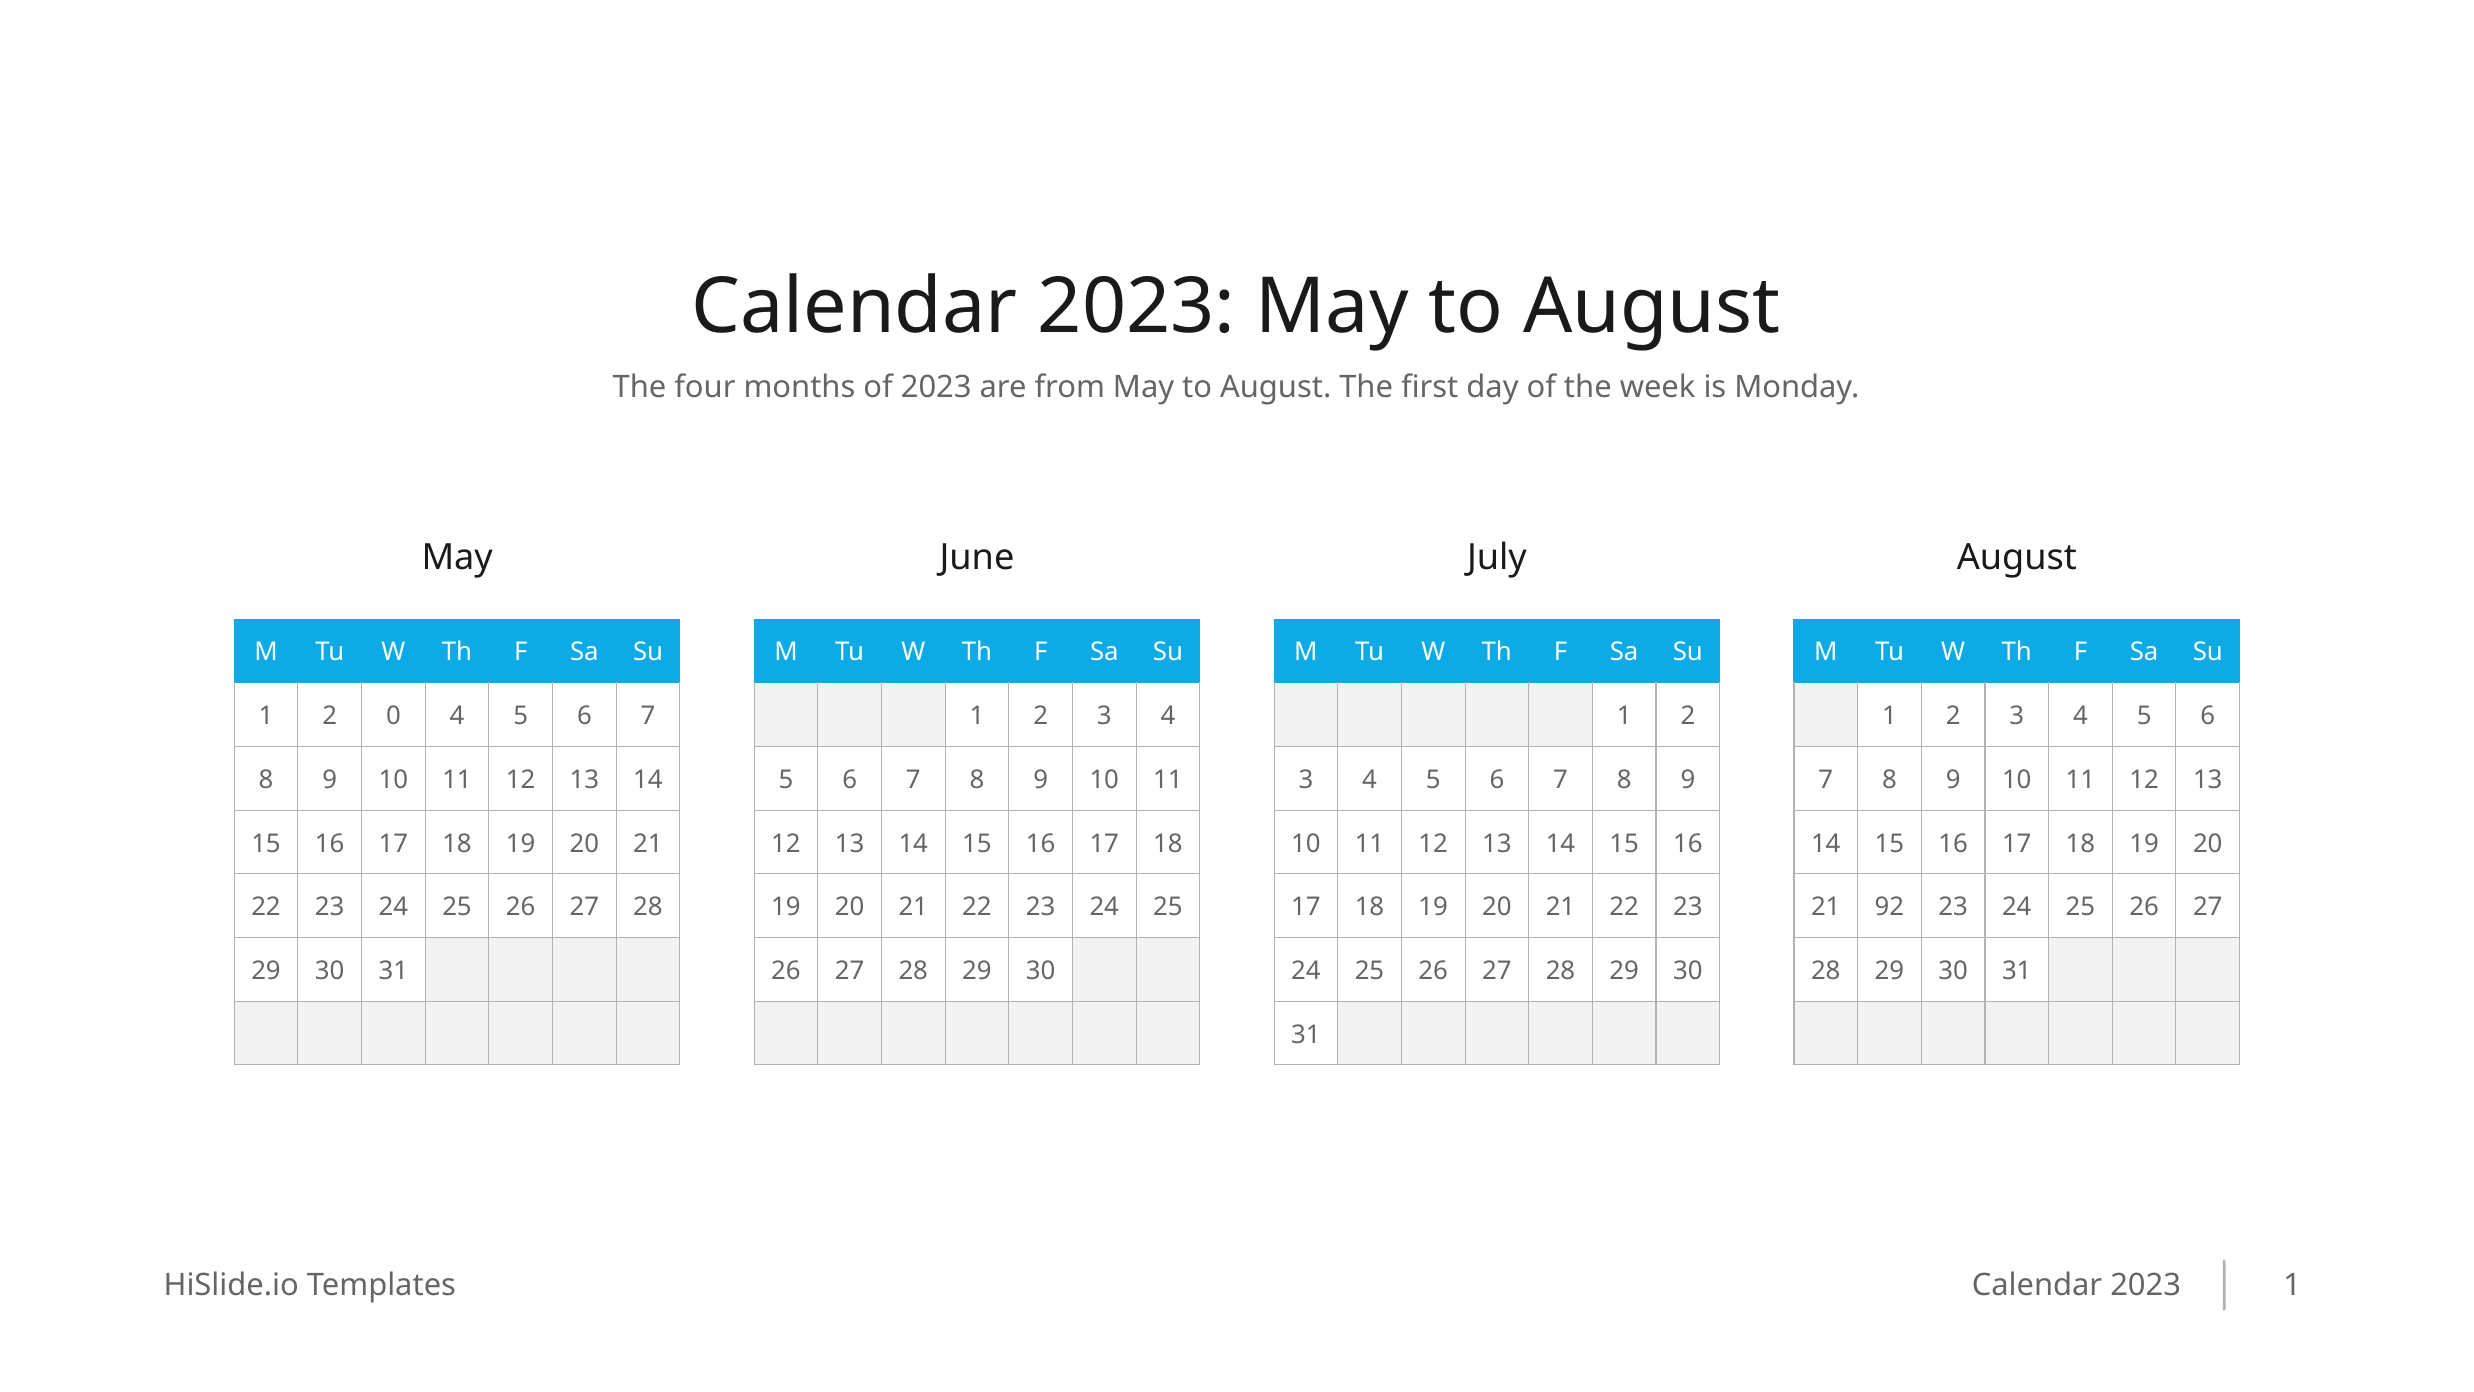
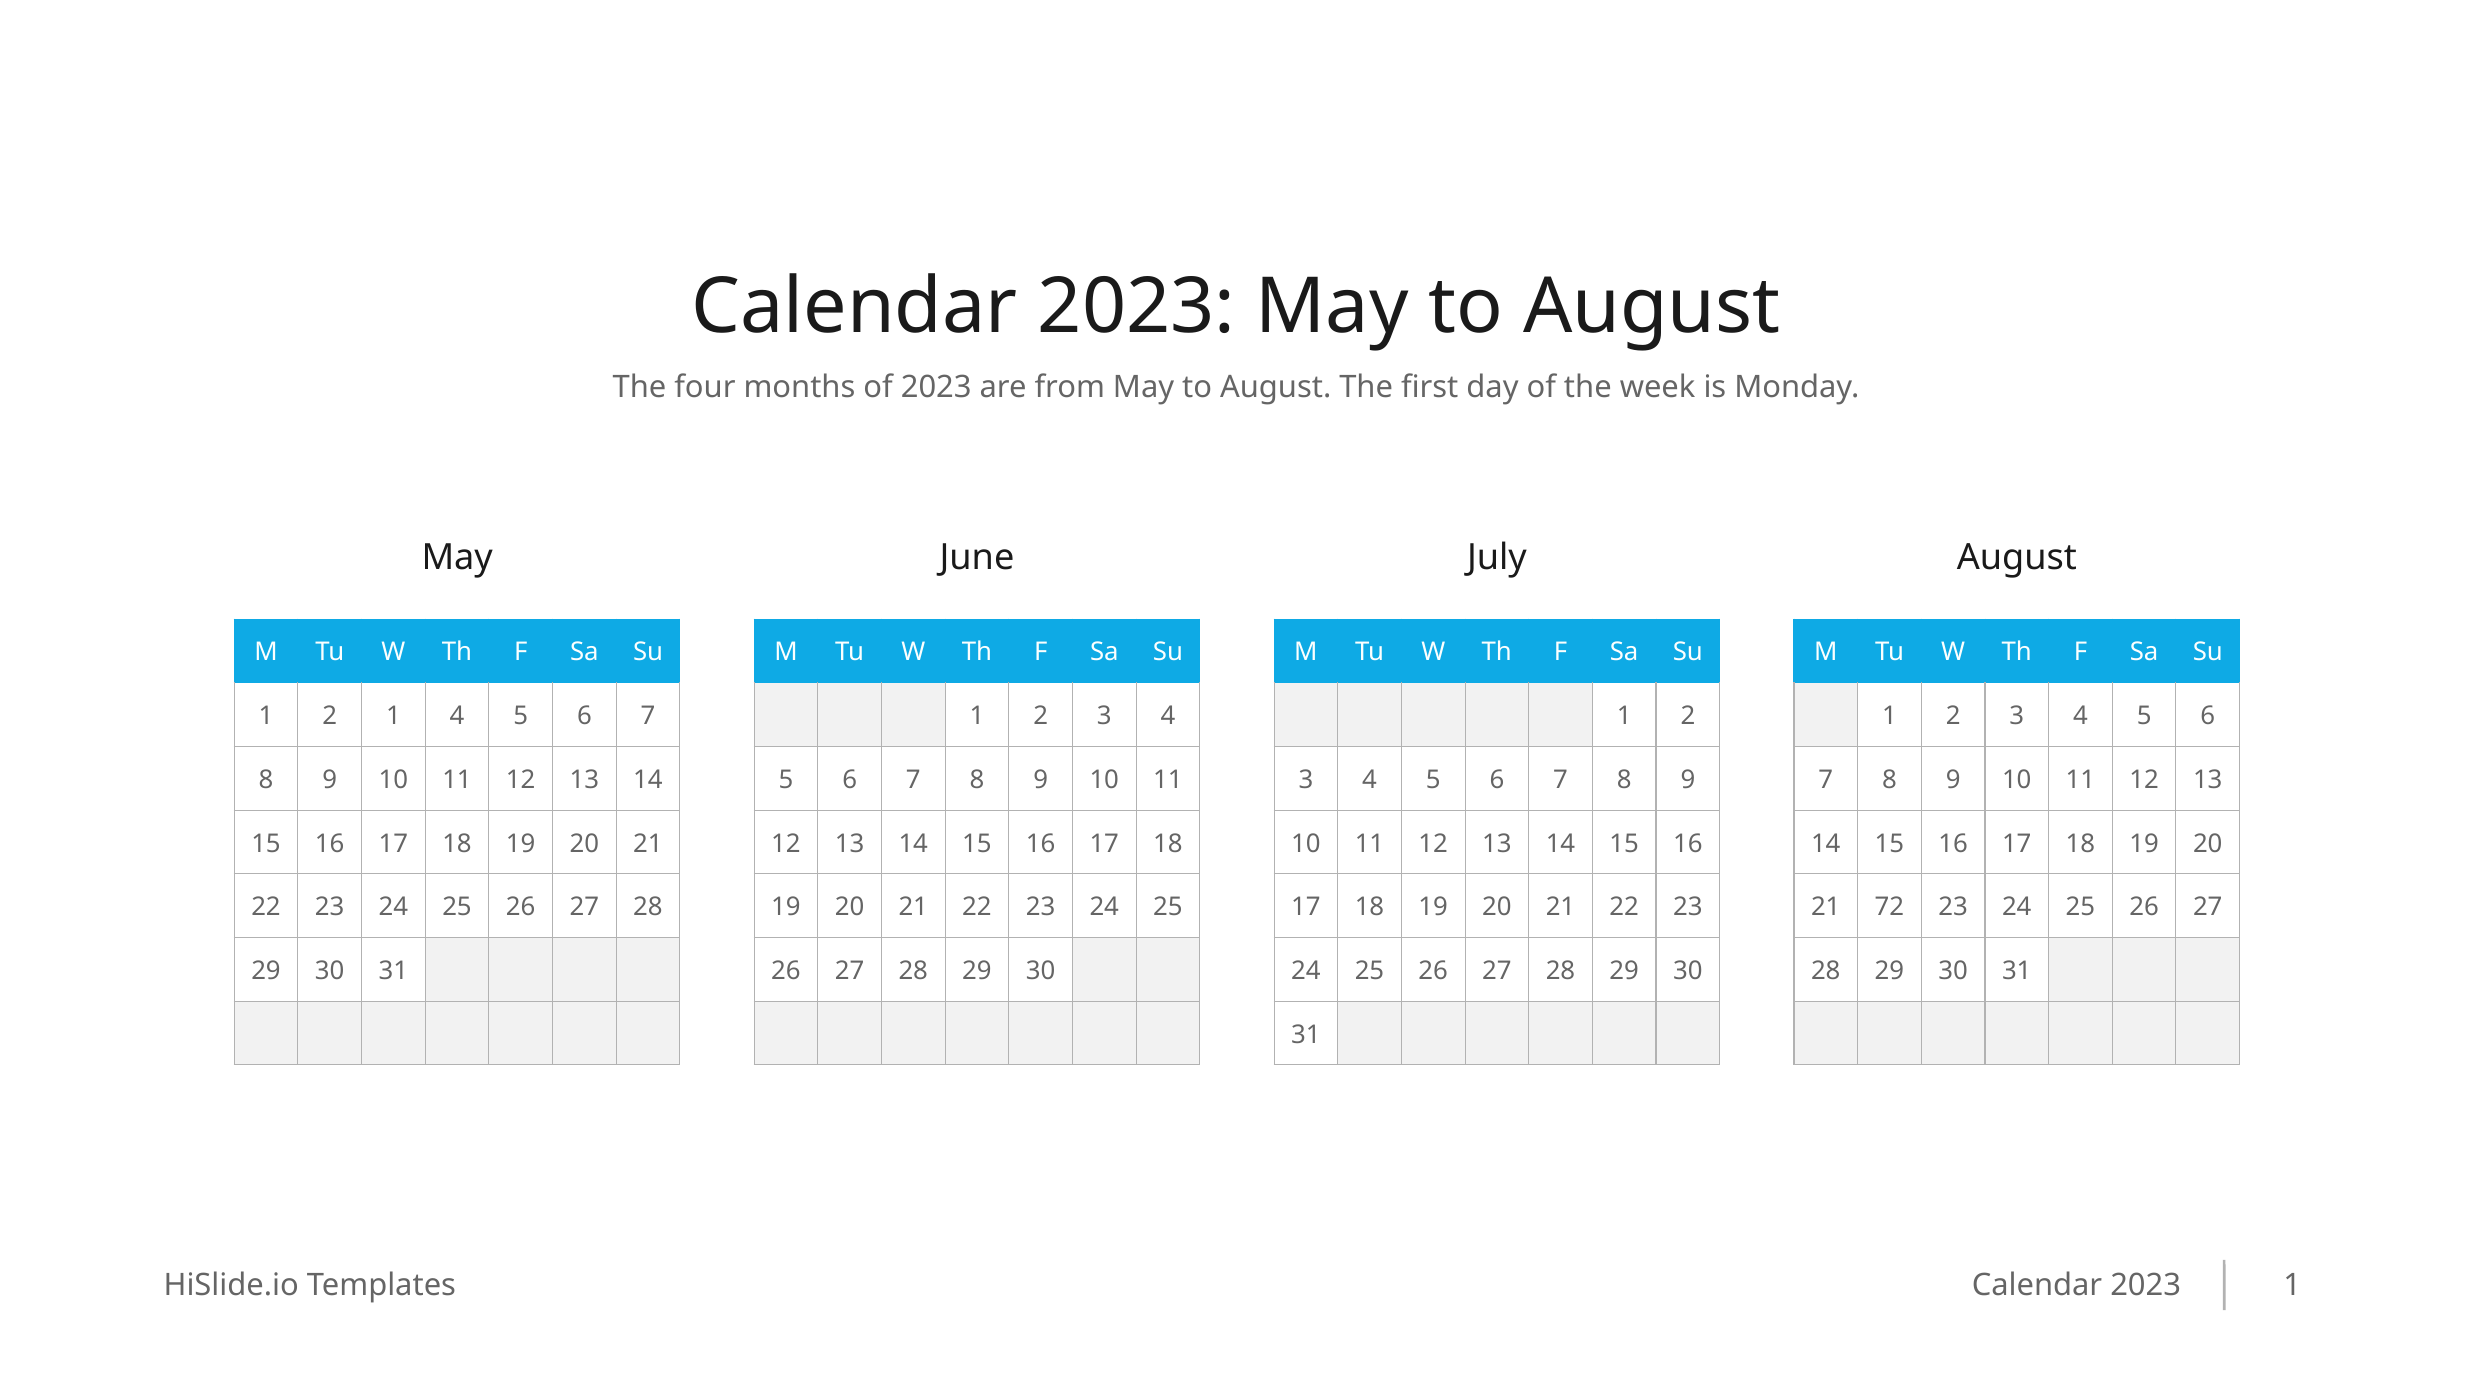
2 0: 0 -> 1 (393, 716)
92: 92 -> 72 (1889, 907)
